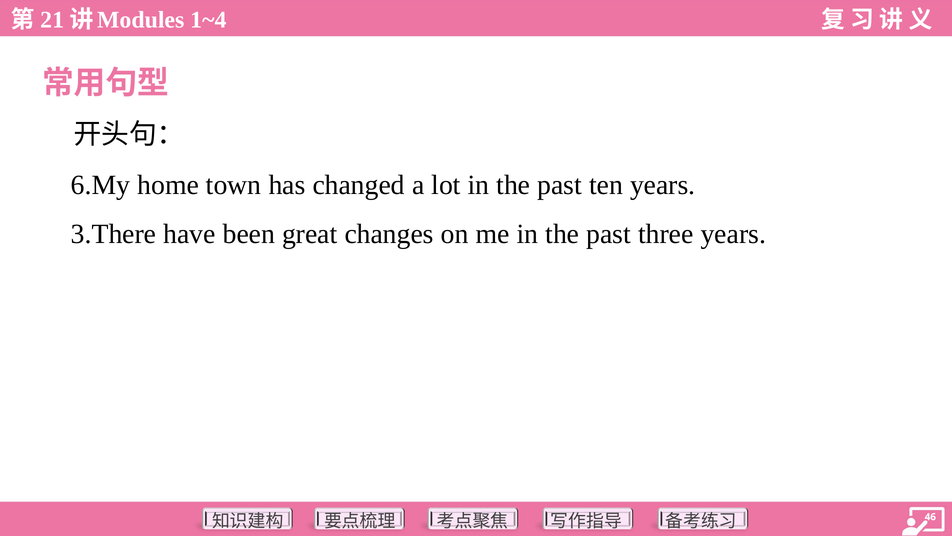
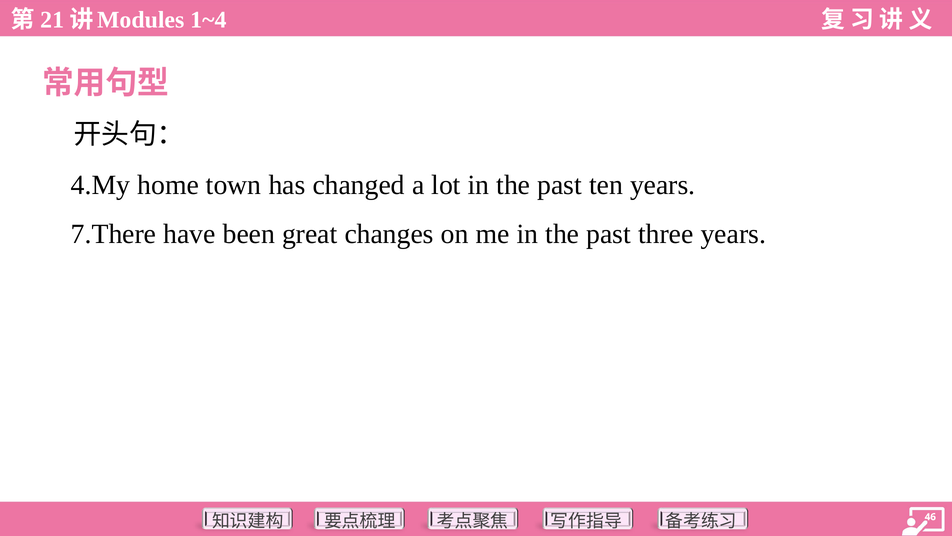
6.My: 6.My -> 4.My (101, 185)
3.There: 3.There -> 7.There (114, 234)
